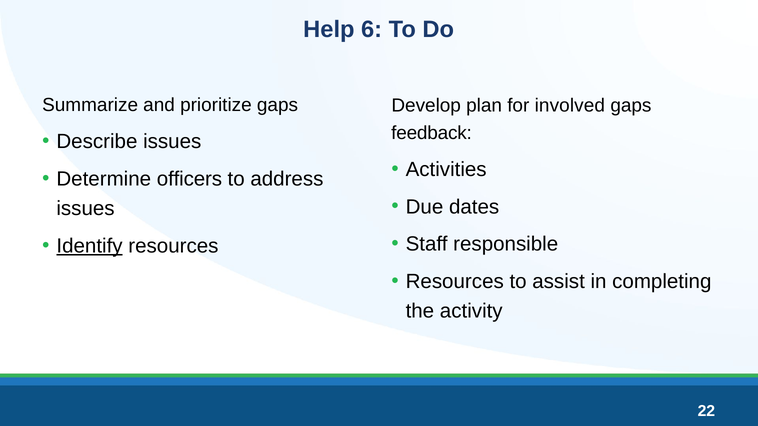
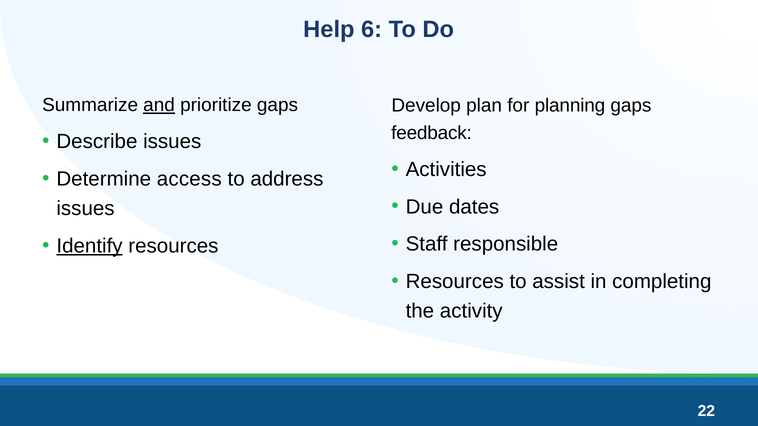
and underline: none -> present (159, 105)
involved: involved -> planning (570, 106)
officers: officers -> access (189, 179)
